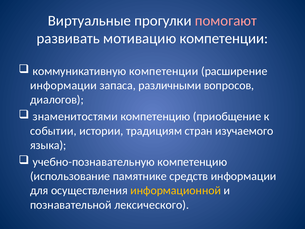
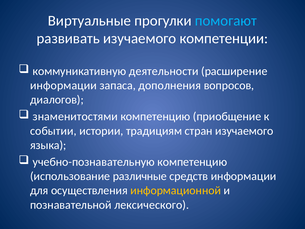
помогают colour: pink -> light blue (226, 21)
развивать мотивацию: мотивацию -> изучаемого (140, 38)
коммуникативную компетенции: компетенции -> деятельности (164, 71)
различными: различными -> дополнения (170, 85)
памятнике: памятнике -> различные (140, 176)
